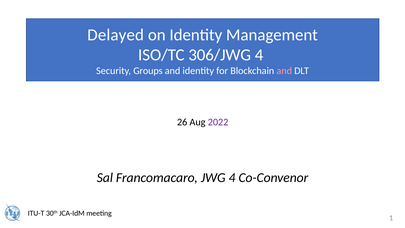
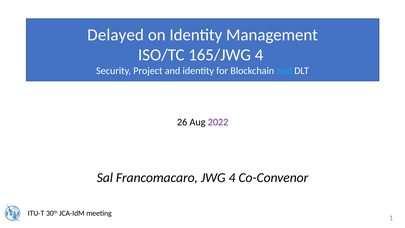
306/JWG: 306/JWG -> 165/JWG (220, 55)
Groups: Groups -> Project (148, 71)
and colour: pink -> light blue (284, 71)
